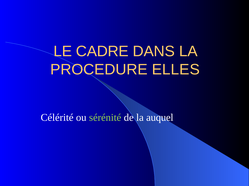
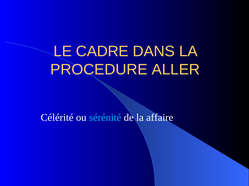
ELLES: ELLES -> ALLER (176, 70)
sérénité colour: light green -> light blue (105, 118)
auquel: auquel -> affaire (160, 118)
